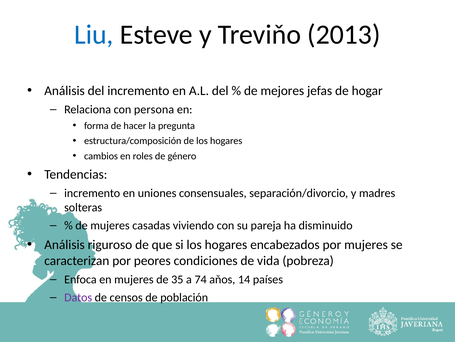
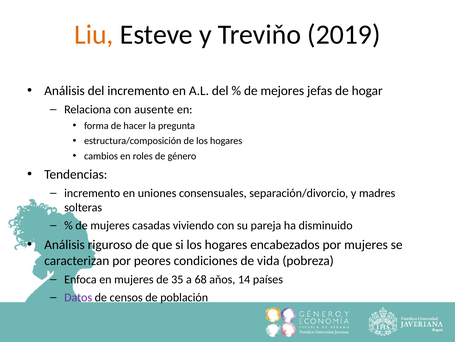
Liu colour: blue -> orange (94, 35)
2013: 2013 -> 2019 (344, 35)
persona: persona -> ausente (154, 109)
74: 74 -> 68 (201, 279)
